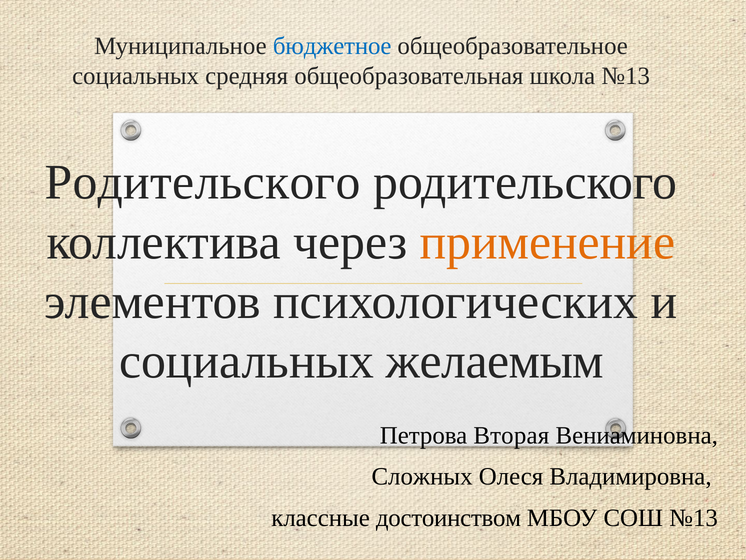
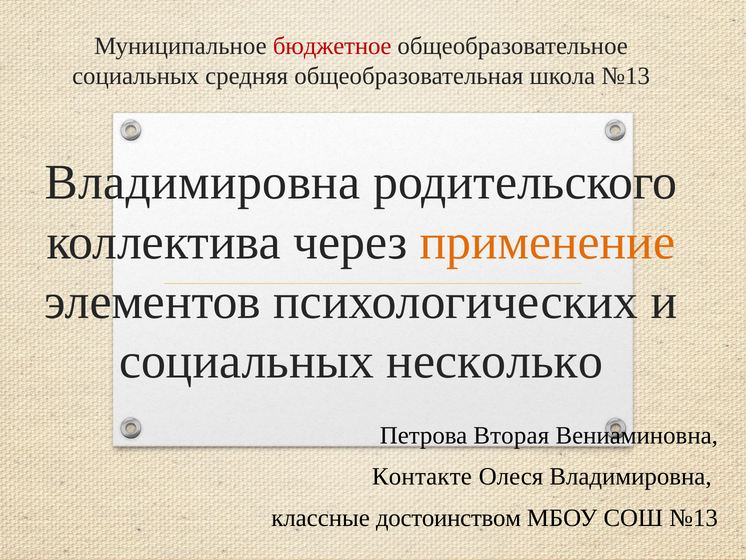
бюджетное colour: blue -> red (332, 46)
Родительского: Родительского -> Владимировна (203, 182)
желаемым: желаемым -> несколько (495, 361)
Сложных: Сложных -> Контакте (422, 476)
